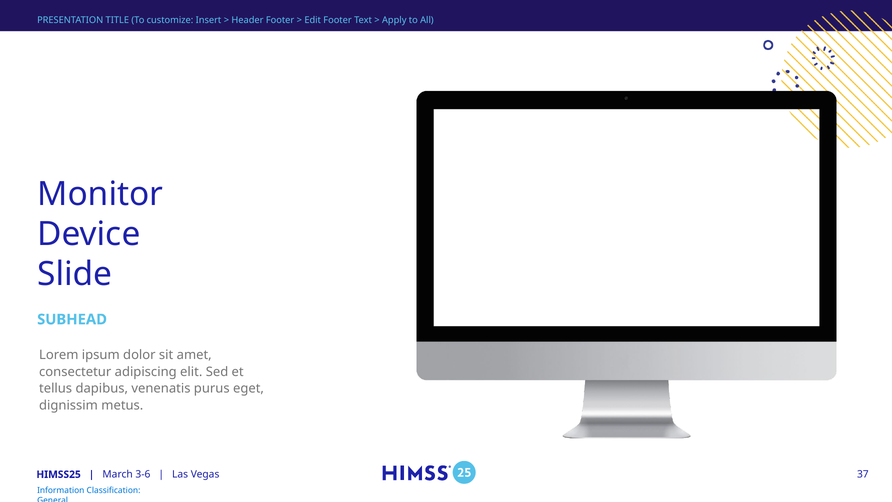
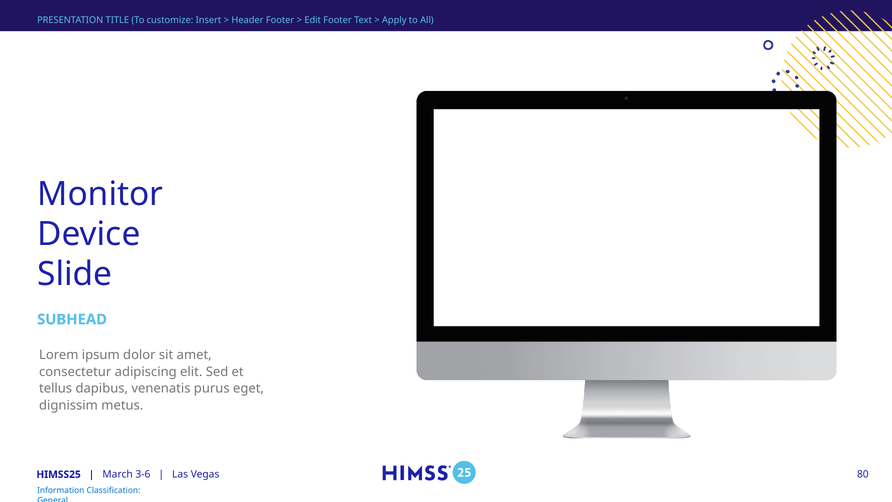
37: 37 -> 80 (863, 474)
